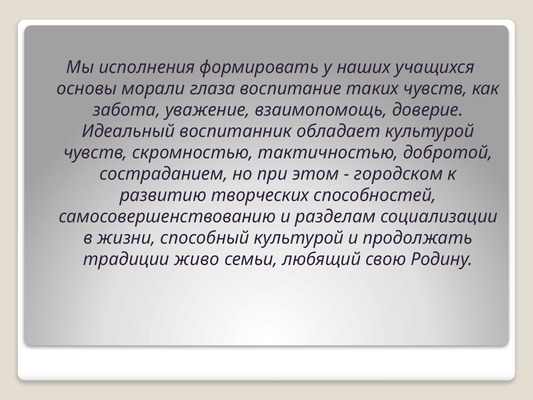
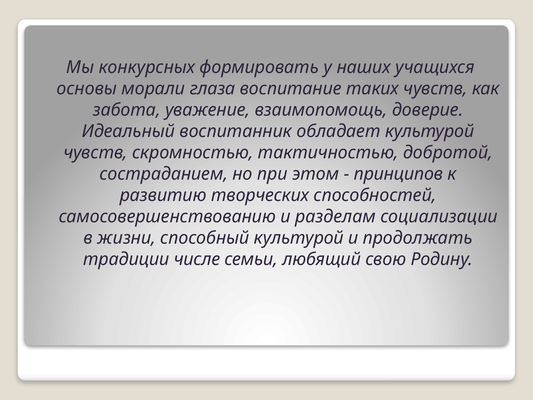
исполнения: исполнения -> конкурсных (147, 67)
городском: городском -> принципов (399, 174)
живо: живо -> числе (197, 259)
